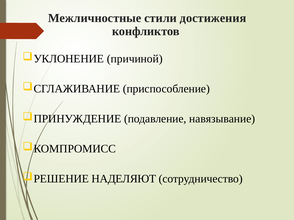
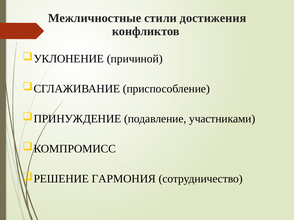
навязывание: навязывание -> участниками (222, 119)
НАДЕЛЯЮТ: НАДЕЛЯЮТ -> ГАРМОНИЯ (124, 179)
